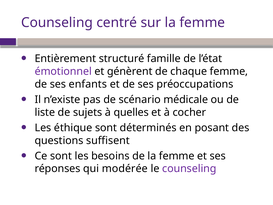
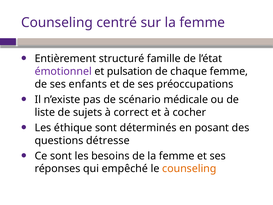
génèrent: génèrent -> pulsation (130, 71)
quelles: quelles -> correct (131, 112)
suffisent: suffisent -> détresse (108, 140)
modérée: modérée -> empêché (125, 168)
counseling colour: purple -> orange (189, 168)
